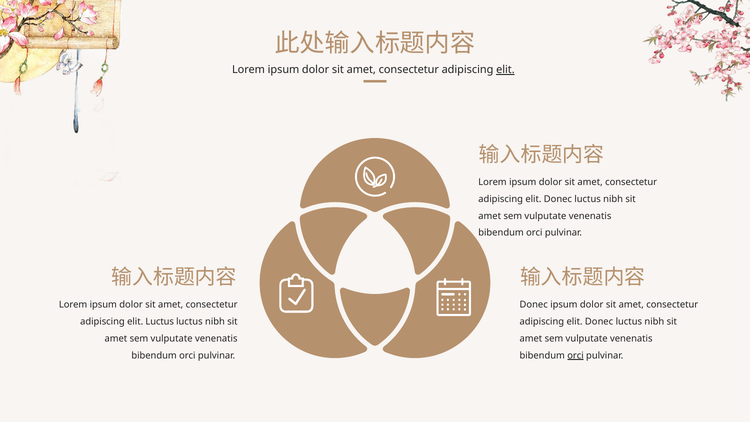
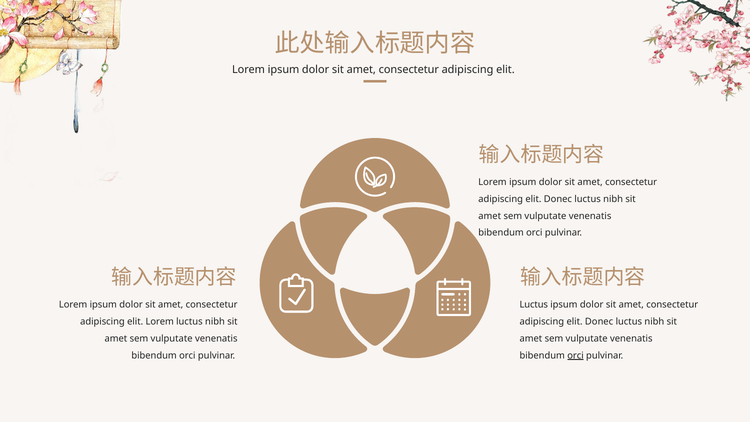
elit underline: present -> none (505, 70)
Donec: Donec -> Luctus (534, 305)
elit Luctus: Luctus -> Lorem (160, 322)
